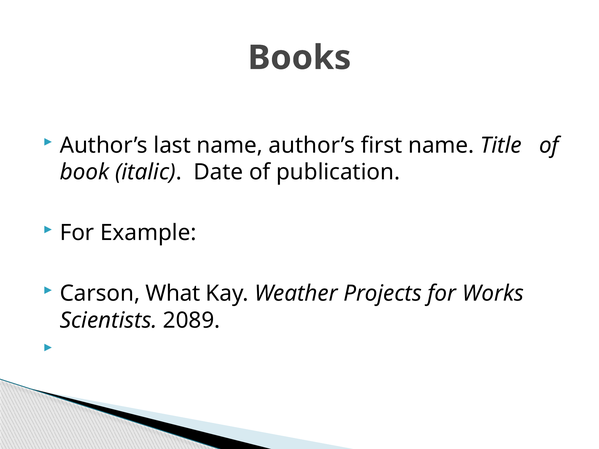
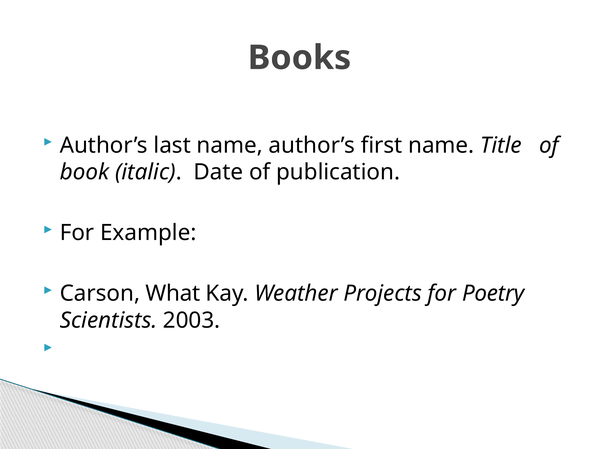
Works: Works -> Poetry (493, 294)
2089: 2089 -> 2003 (192, 321)
